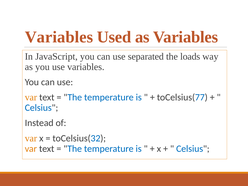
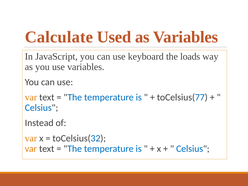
Variables: Variables -> Calculate (59, 37)
separated: separated -> keyboard (146, 56)
